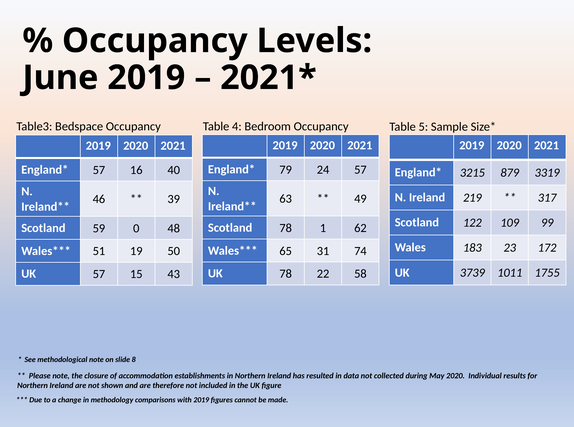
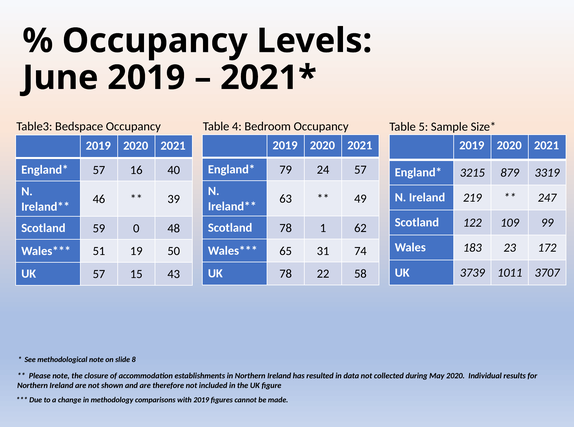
317: 317 -> 247 (547, 198)
1755: 1755 -> 3707 (547, 273)
